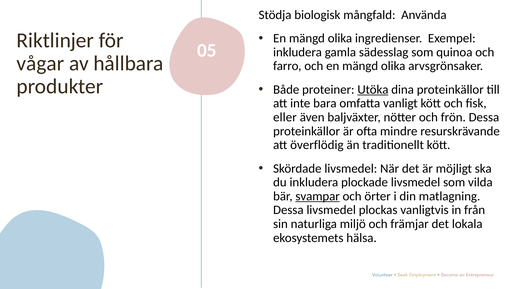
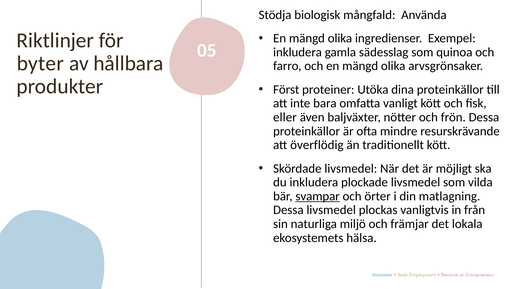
vågar: vågar -> byter (40, 64)
Både: Både -> Först (286, 90)
Utöka underline: present -> none (373, 90)
